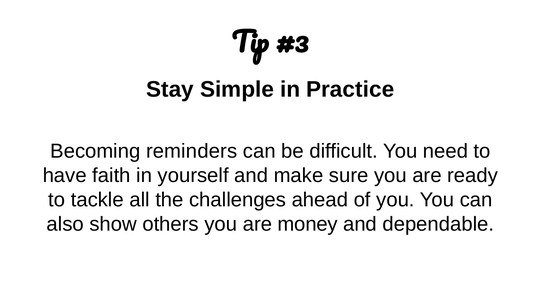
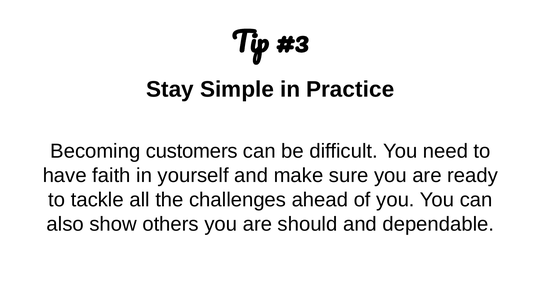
reminders: reminders -> customers (192, 151)
money: money -> should (308, 224)
